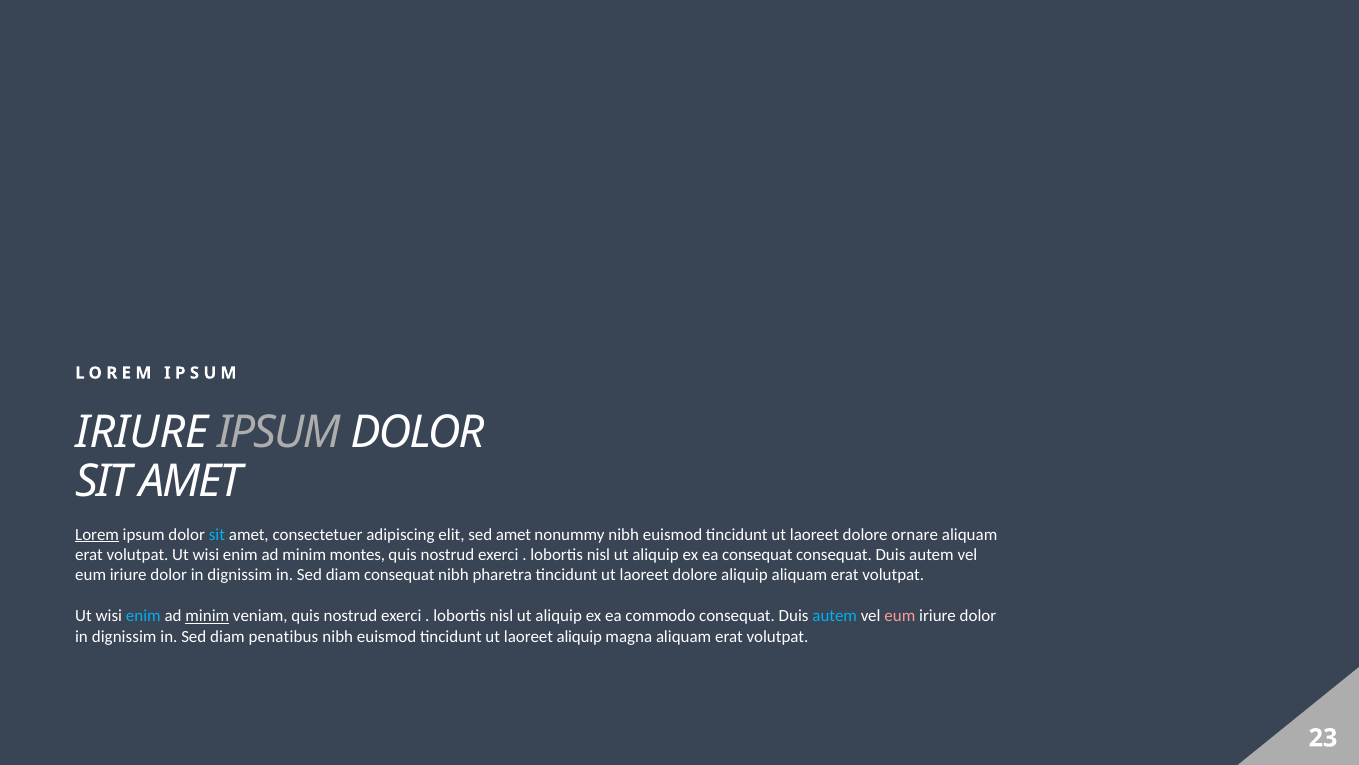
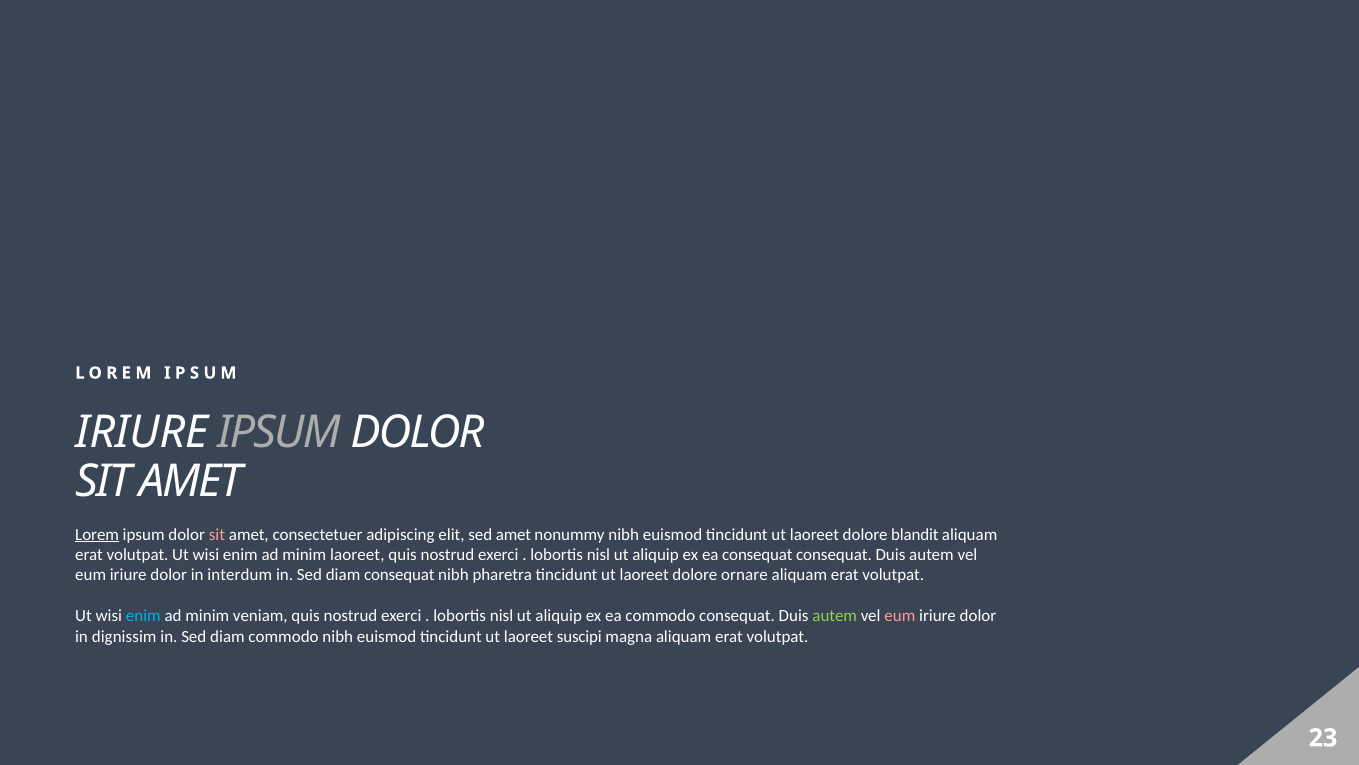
sit colour: light blue -> pink (217, 534)
ornare: ornare -> blandit (915, 534)
minim montes: montes -> laoreet (357, 554)
dignissim: dignissim -> interdum (240, 575)
dolore aliquip: aliquip -> ornare (744, 575)
minim underline: present -> none (207, 616)
autem colour: light blue -> light green (835, 616)
diam penatibus: penatibus -> commodo (284, 636)
laoreet aliquip: aliquip -> suscipi (579, 636)
